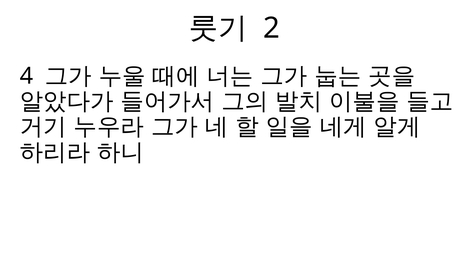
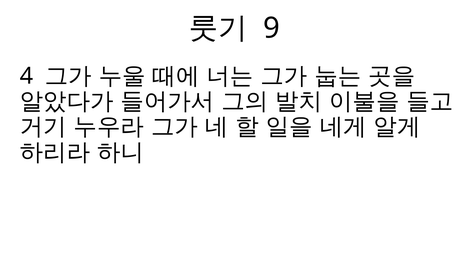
2: 2 -> 9 (272, 28)
